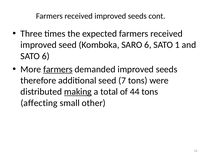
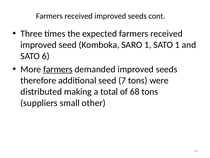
SARO 6: 6 -> 1 (148, 45)
making underline: present -> none (78, 91)
44: 44 -> 68 (135, 91)
affecting: affecting -> suppliers (39, 103)
